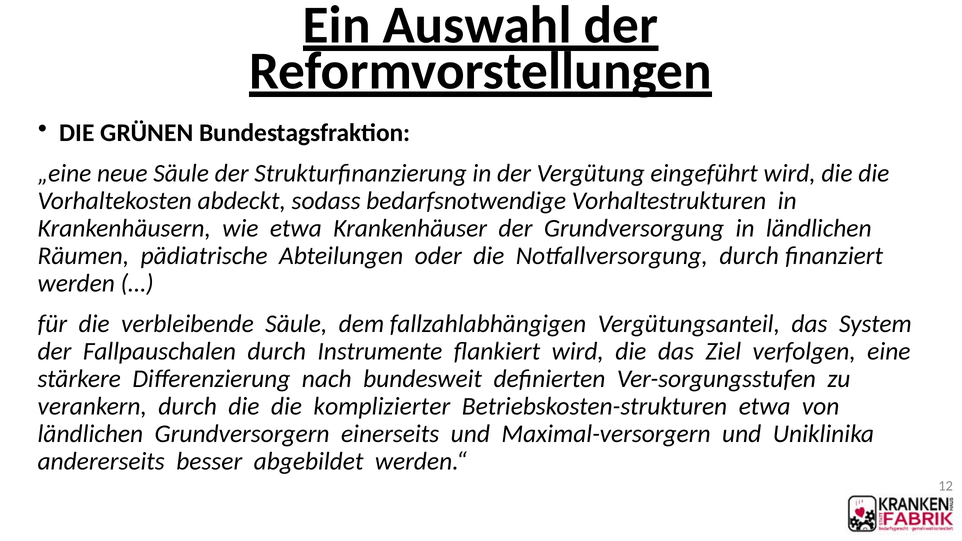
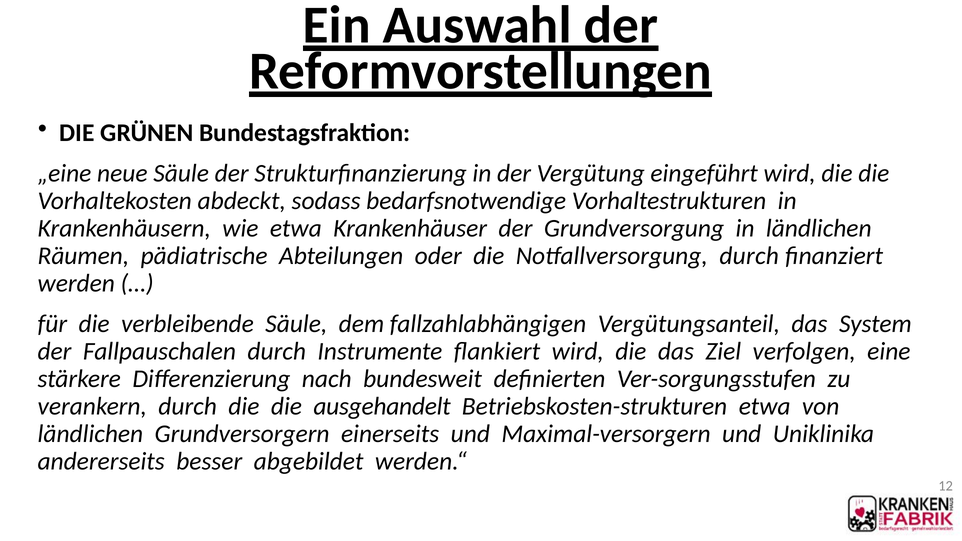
komplizierter: komplizierter -> ausgehandelt (382, 406)
